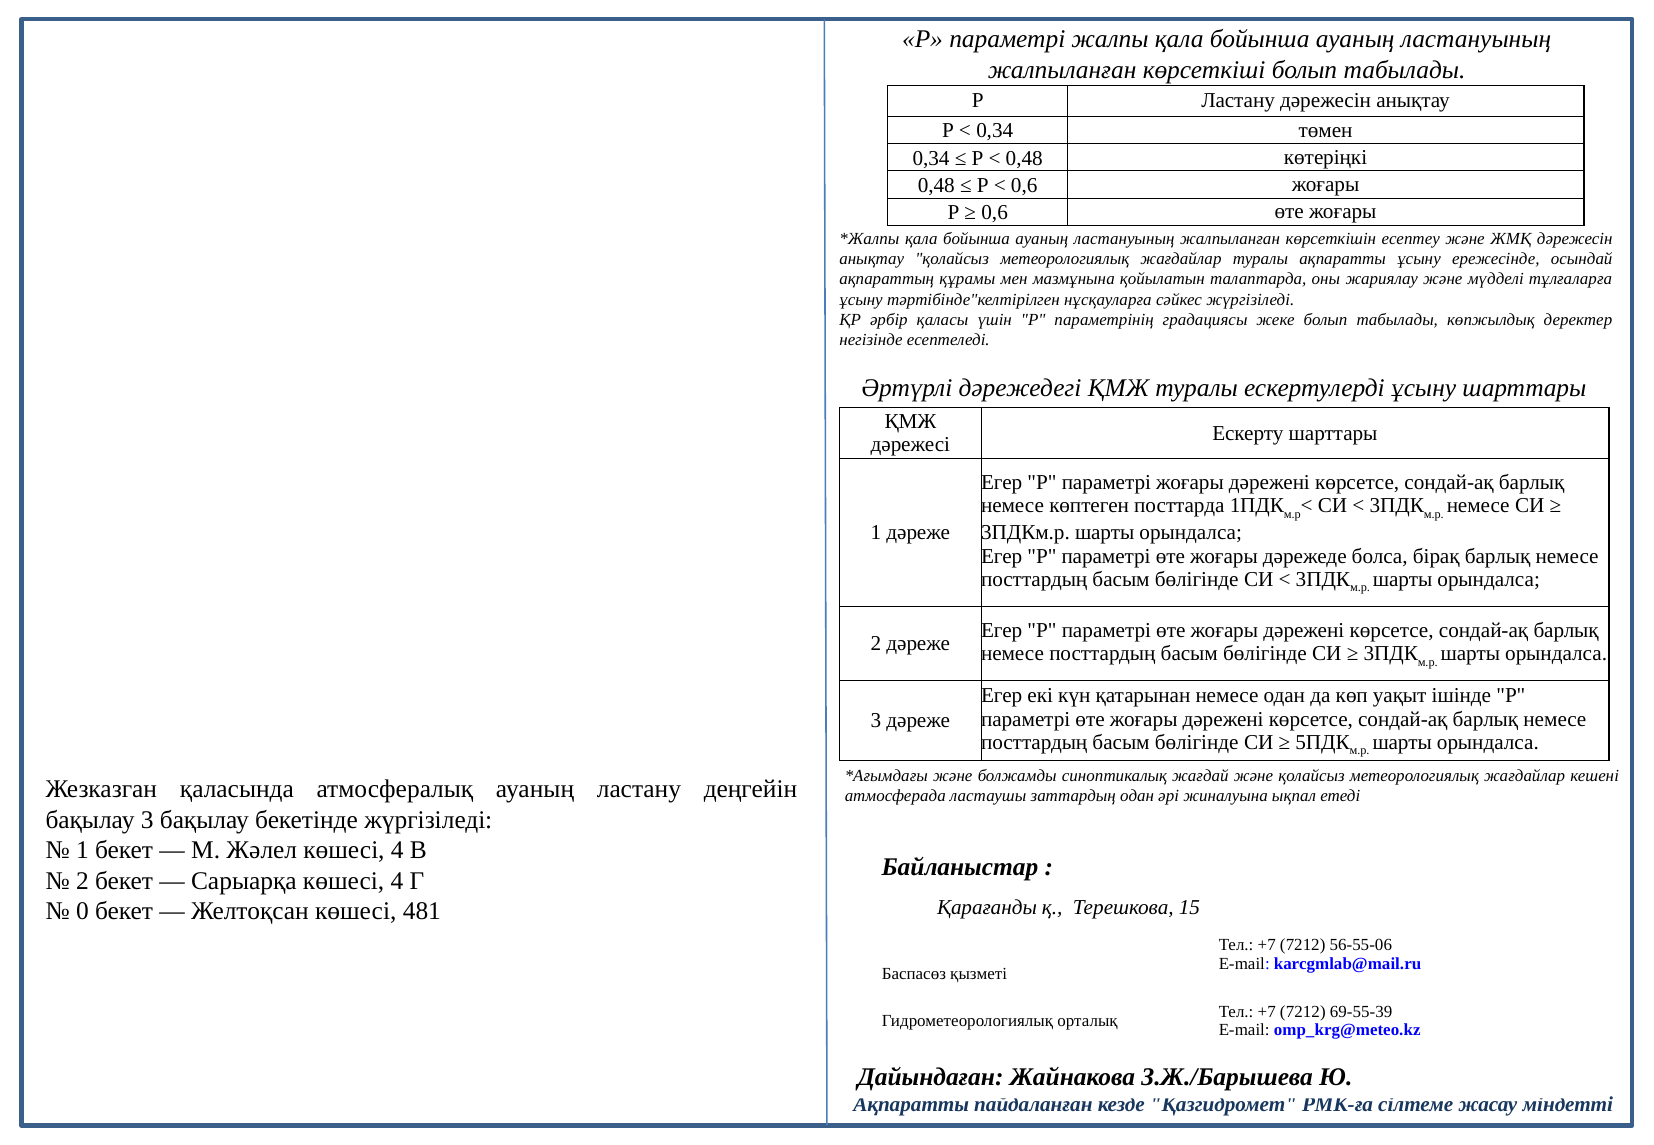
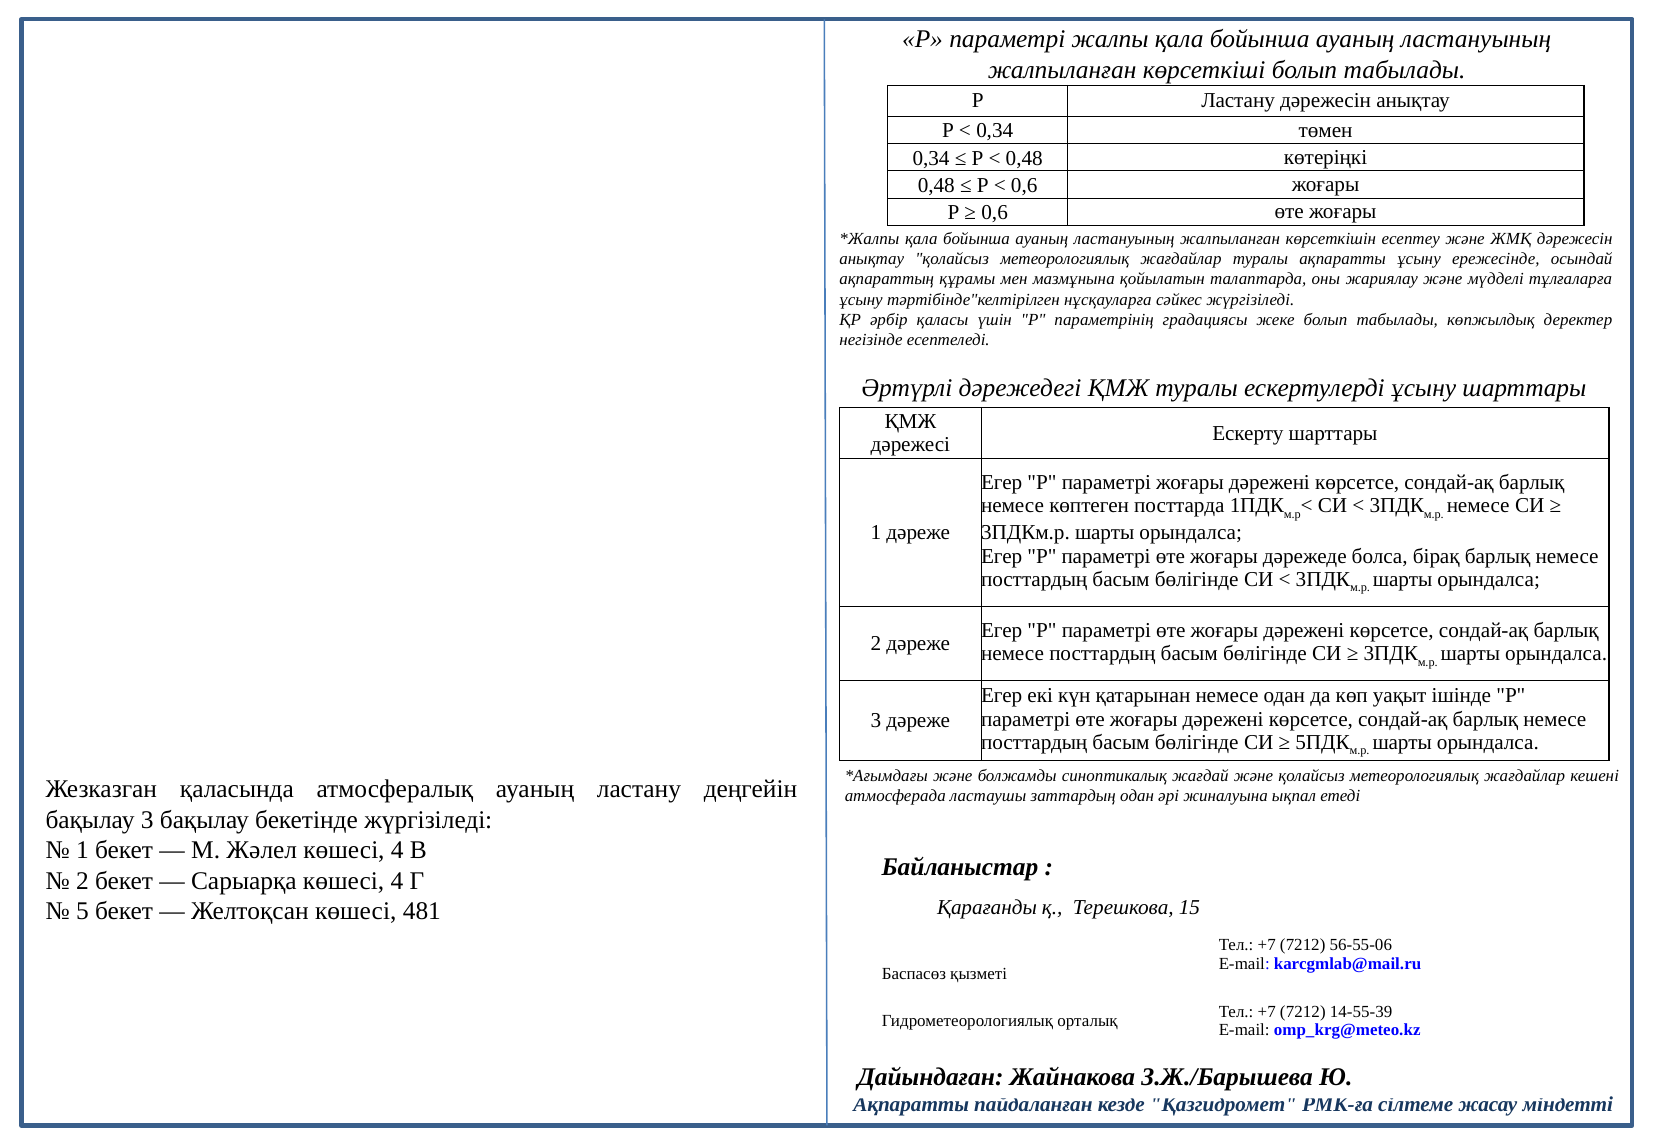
0: 0 -> 5 (82, 912)
69-55-39: 69-55-39 -> 14-55-39 (1361, 1011)
